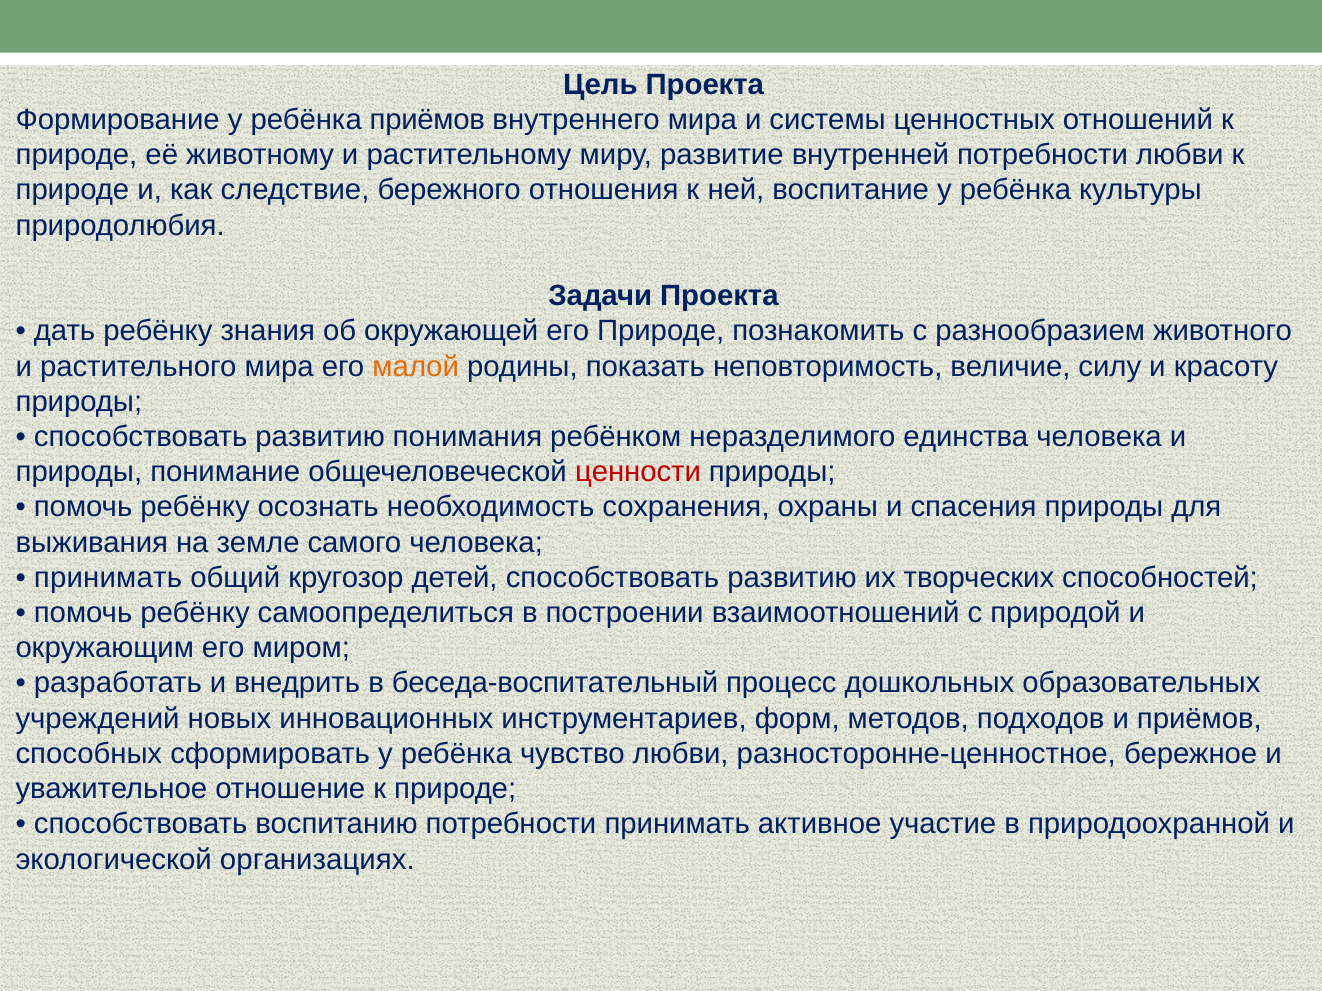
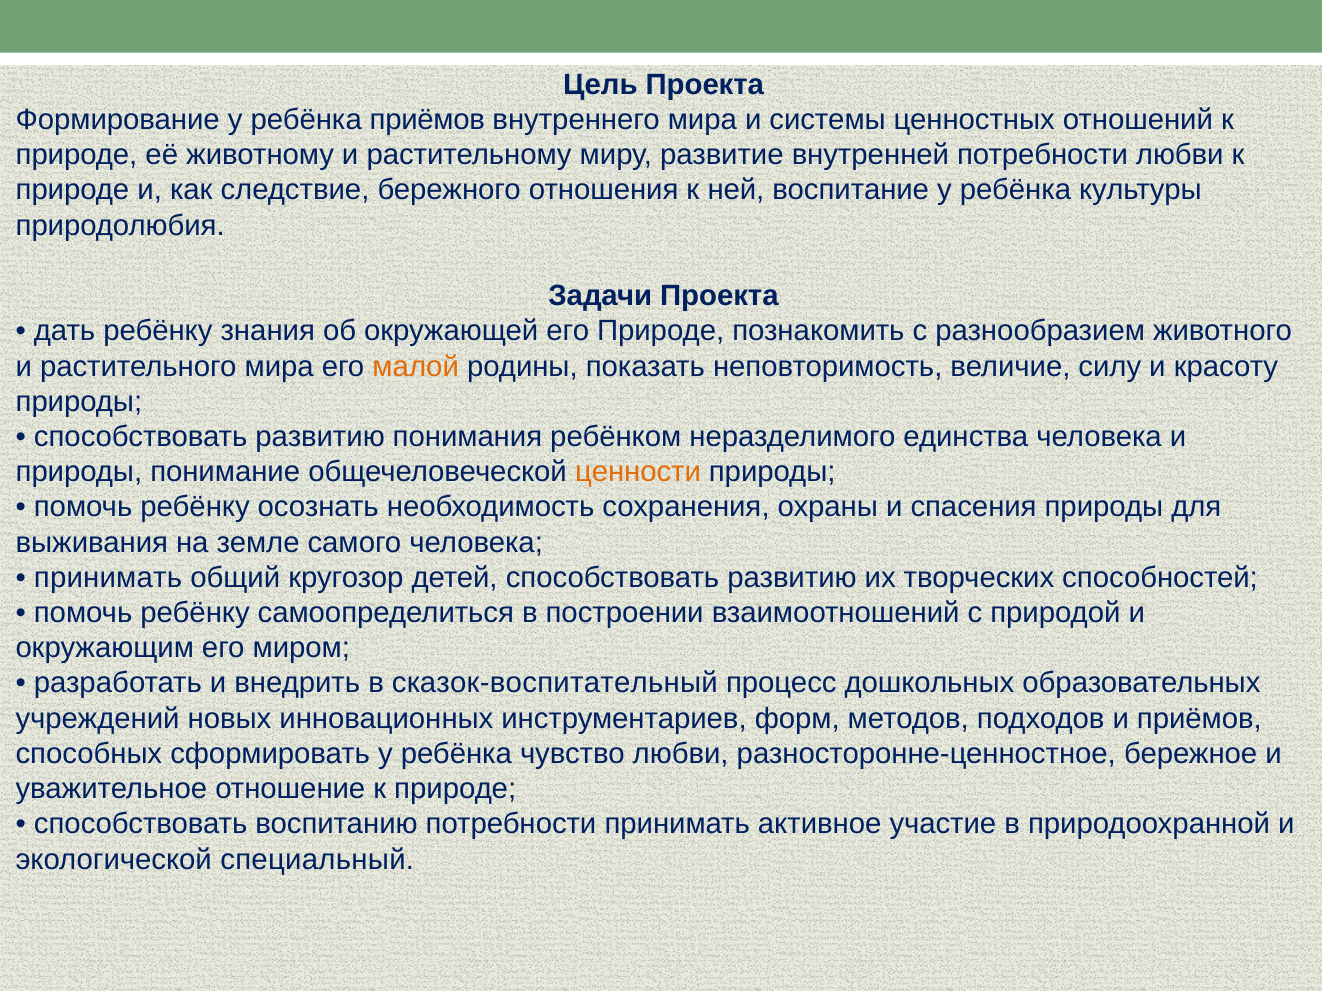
ценности colour: red -> orange (638, 472)
беседа-воспитательный: беседа-воспитательный -> сказок-воспитательный (555, 684)
организациях: организациях -> специальный (317, 860)
